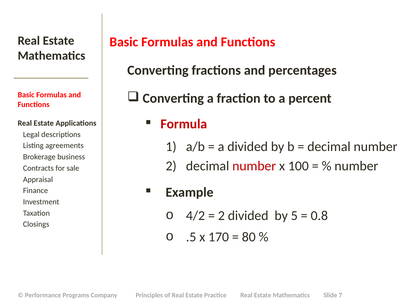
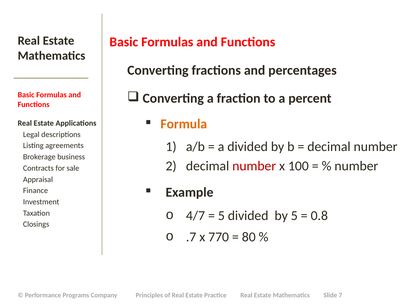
Formula colour: red -> orange (184, 124)
4/2: 4/2 -> 4/7 (195, 216)
2: 2 -> 5 (221, 216)
.5: .5 -> .7 (191, 237)
170: 170 -> 770 (219, 237)
